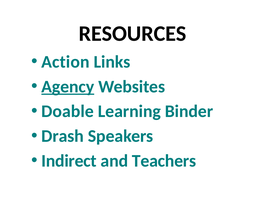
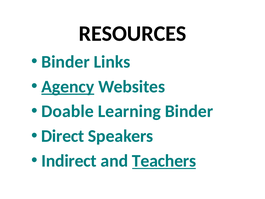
Action: Action -> Binder (65, 62)
Drash: Drash -> Direct (63, 136)
Teachers underline: none -> present (164, 161)
